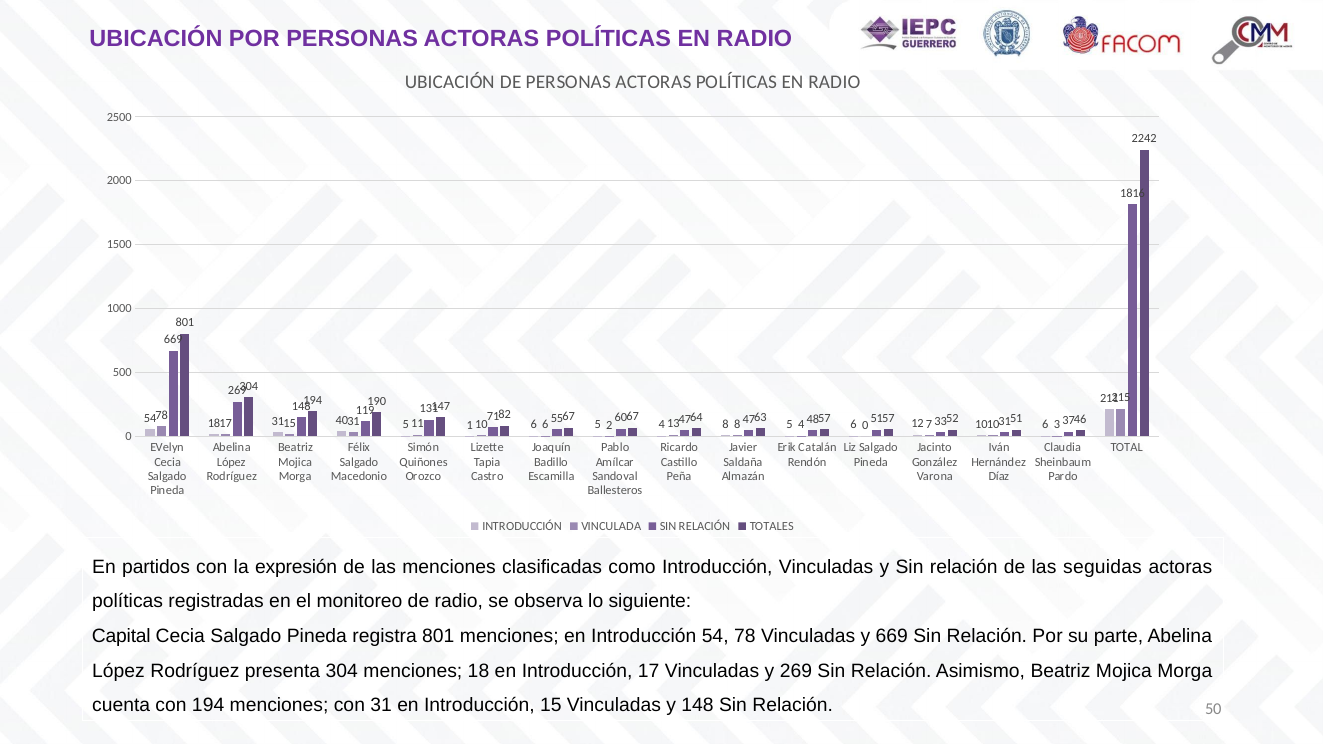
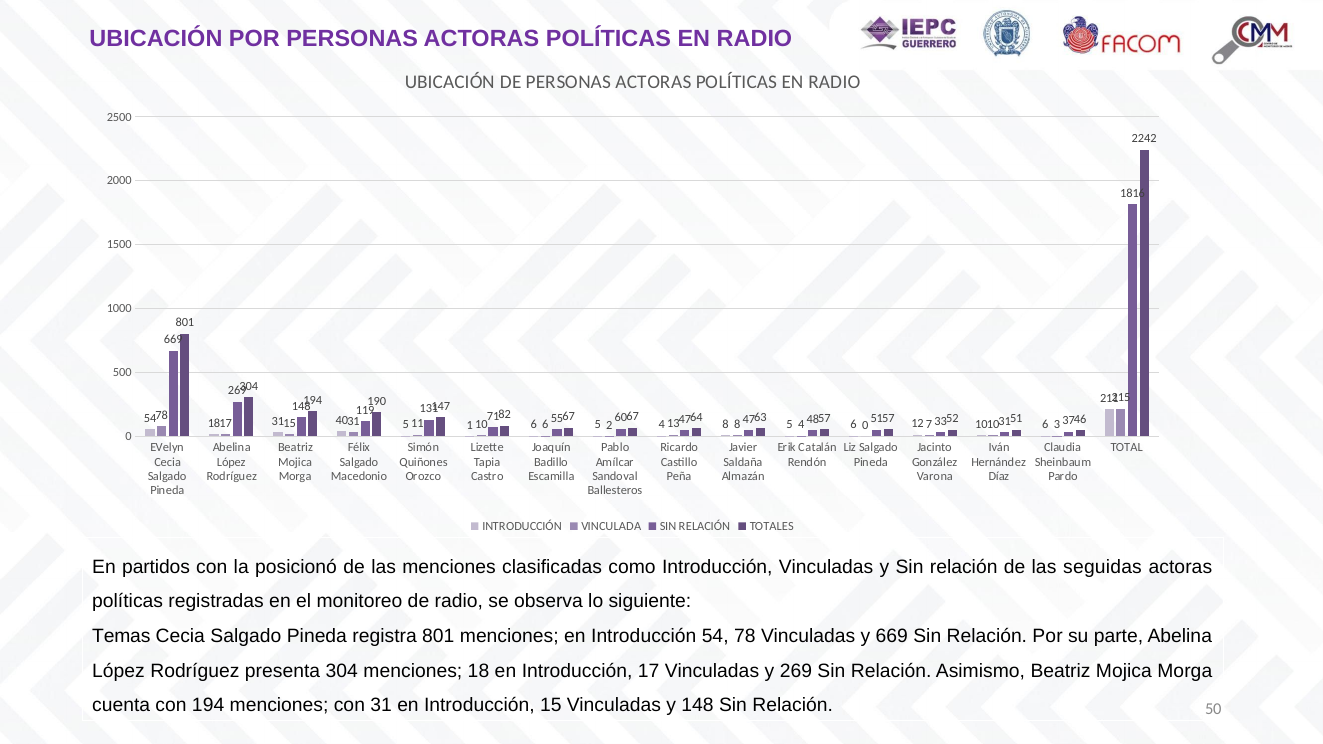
expresión: expresión -> posicionó (296, 567)
Capital: Capital -> Temas (121, 636)
